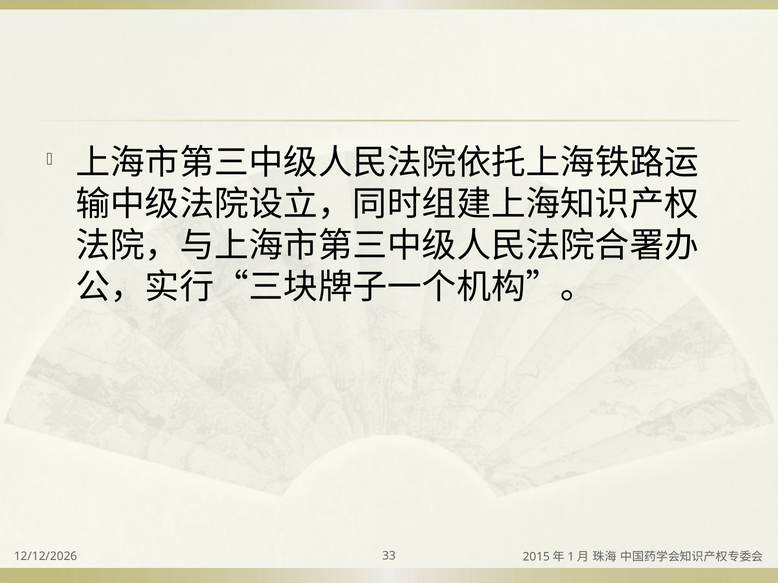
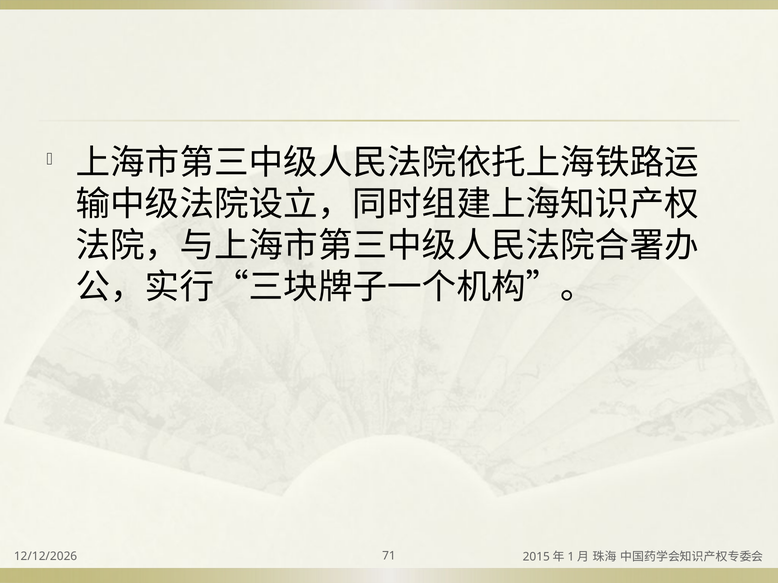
33: 33 -> 71 (389, 556)
